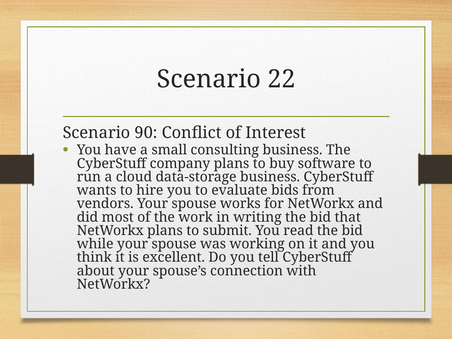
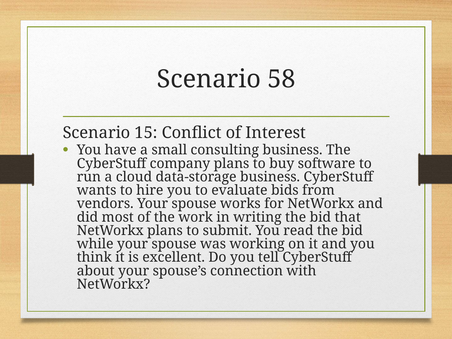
22: 22 -> 58 (281, 79)
90: 90 -> 15 (146, 133)
